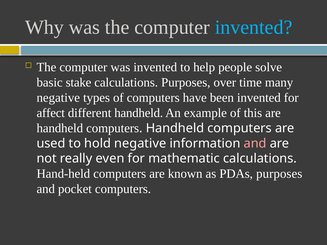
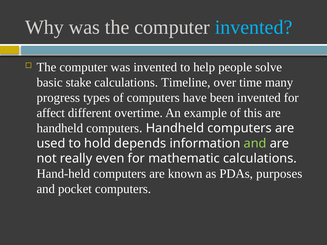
calculations Purposes: Purposes -> Timeline (186, 83)
negative: negative -> progress (58, 98)
different handheld: handheld -> overtime (139, 113)
hold negative: negative -> depends (140, 143)
and colour: pink -> light green (255, 143)
